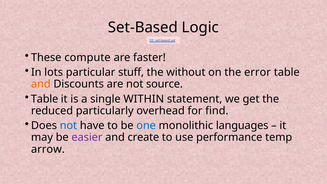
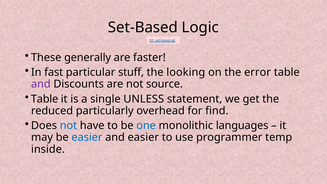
compute: compute -> generally (88, 57)
lots: lots -> fast (54, 72)
without: without -> looking (186, 72)
and colour: orange -> purple (41, 84)
WITHIN: WITHIN -> UNLESS (144, 99)
easier colour: purple -> blue (87, 137)
and create: create -> easier (143, 137)
performance: performance -> programmer (229, 137)
arrow: arrow -> inside (48, 149)
